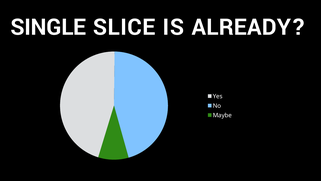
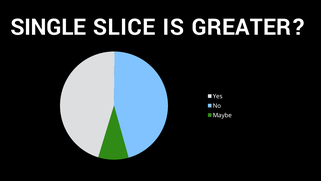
ALREADY: ALREADY -> GREATER (249, 26)
